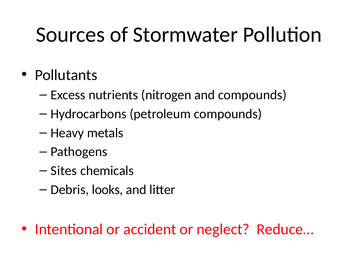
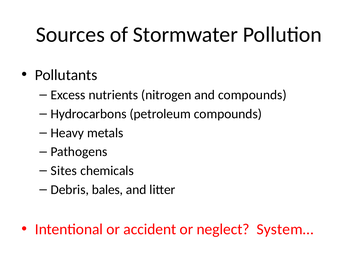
looks: looks -> bales (107, 189)
Reduce…: Reduce… -> System… (285, 229)
